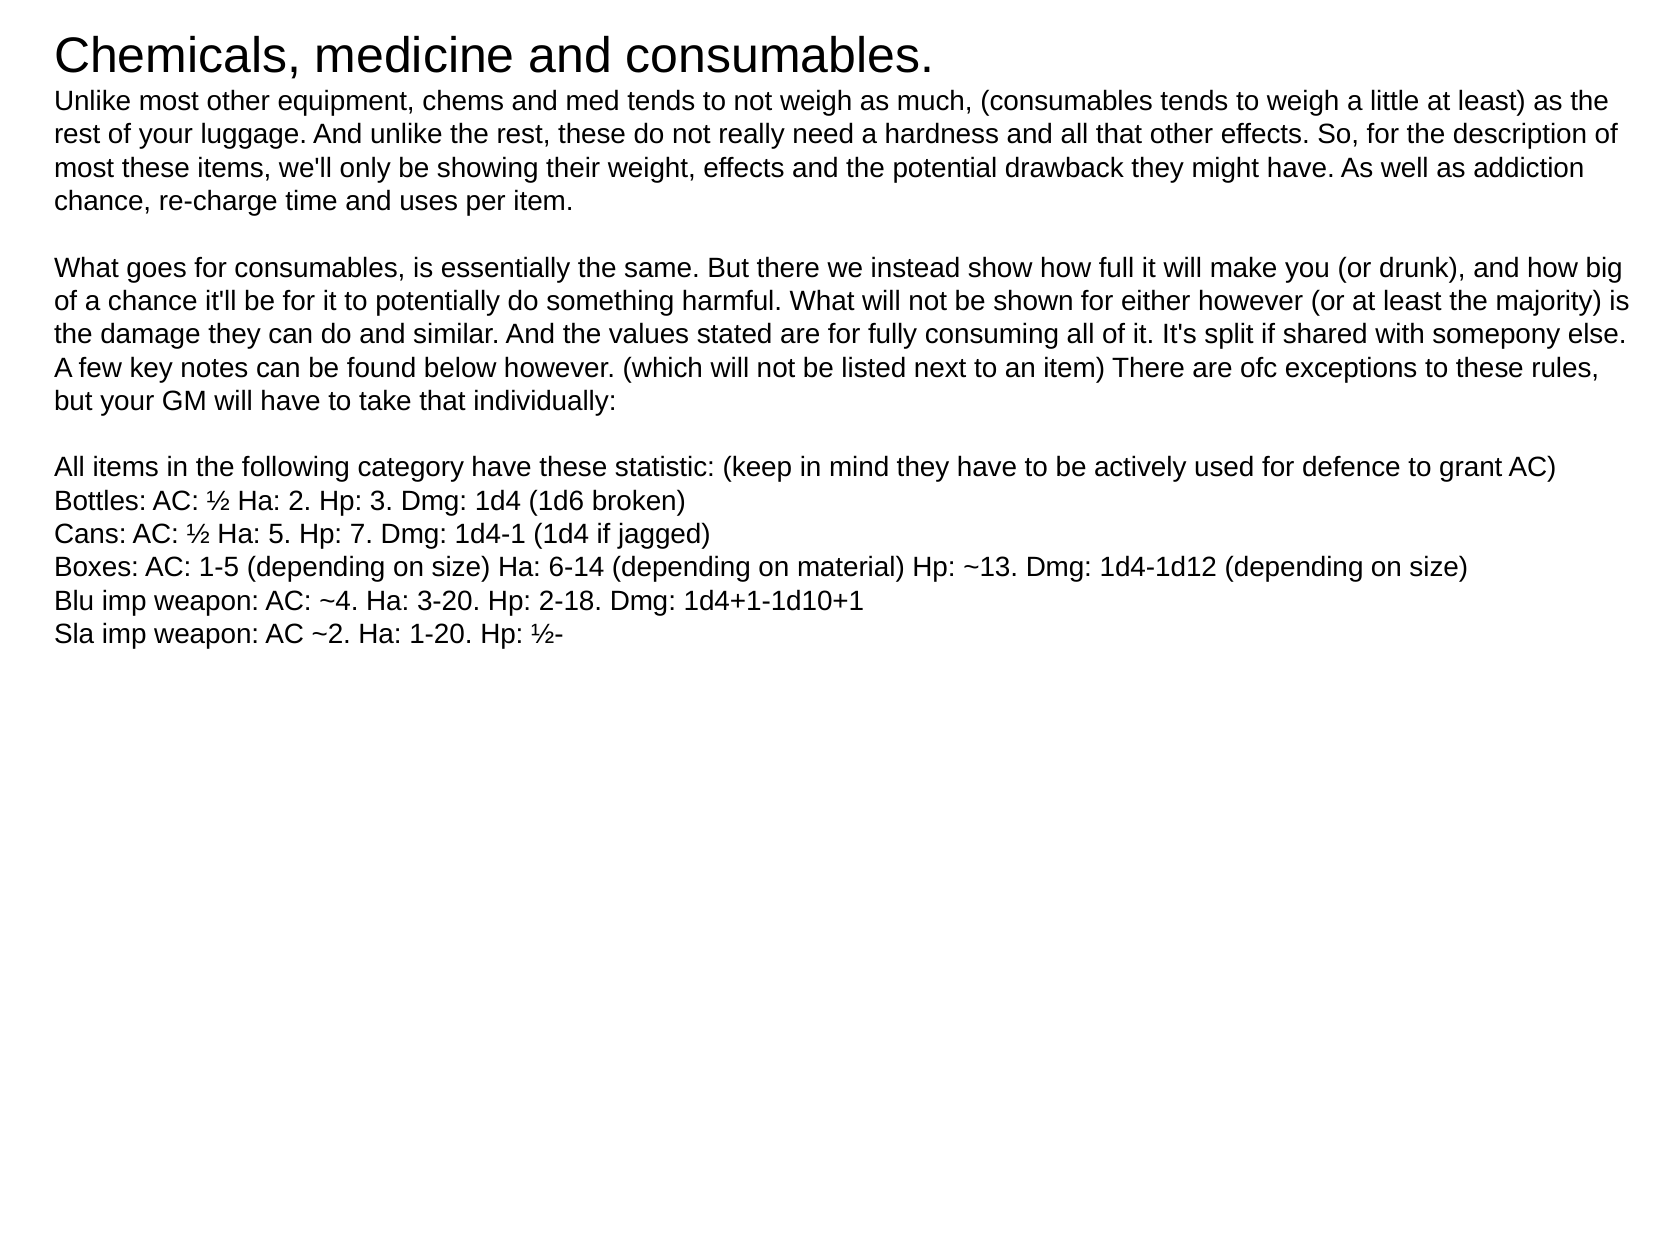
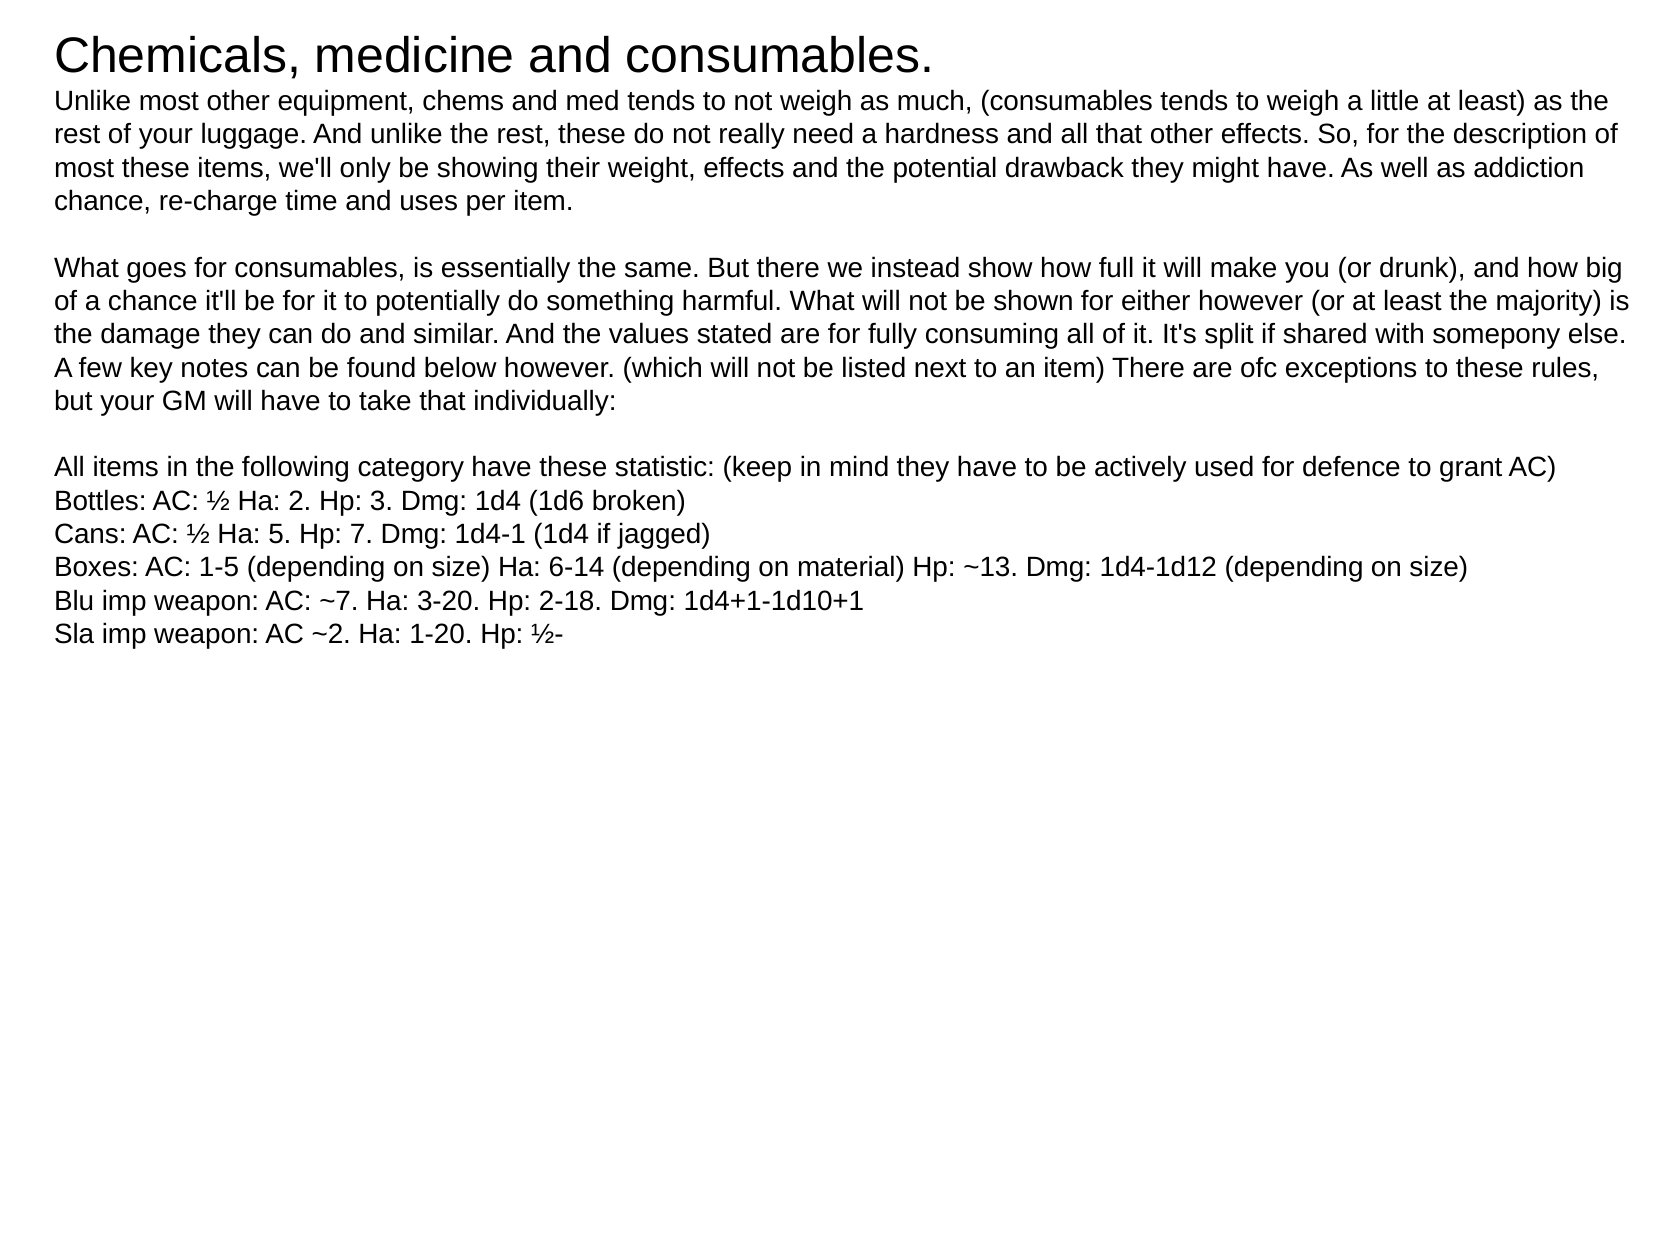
~4: ~4 -> ~7 (339, 601)
